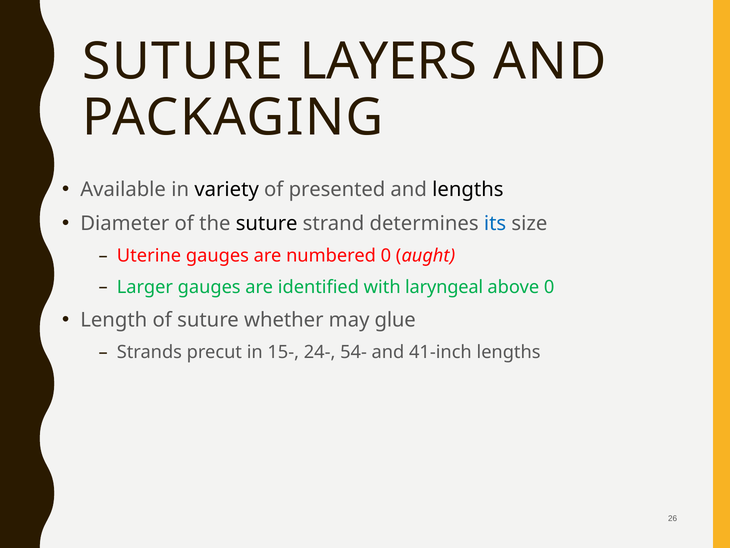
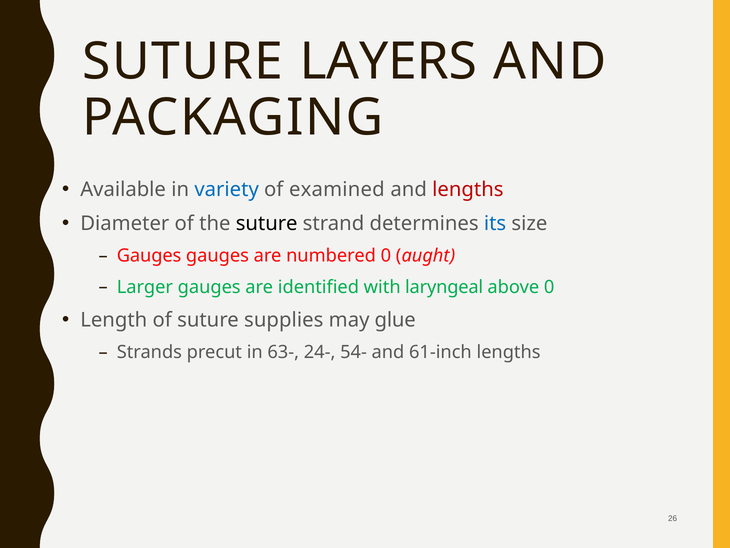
variety colour: black -> blue (227, 190)
presented: presented -> examined (337, 190)
lengths colour: black -> red (468, 190)
Uterine: Uterine -> Gauges (149, 256)
whether: whether -> supplies (284, 320)
15-: 15- -> 63- (283, 352)
41-inch: 41-inch -> 61-inch (440, 352)
